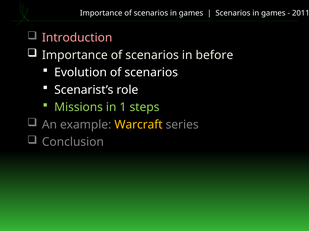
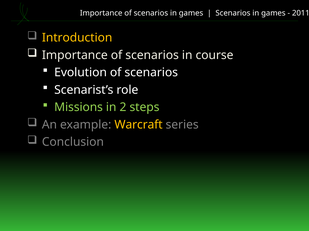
Introduction colour: pink -> yellow (77, 38)
before: before -> course (214, 55)
1: 1 -> 2 (123, 108)
